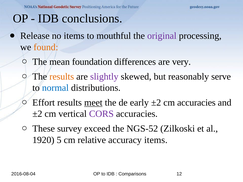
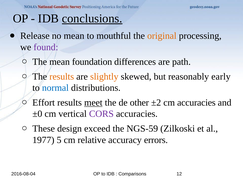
conclusions underline: none -> present (92, 19)
no items: items -> mean (74, 36)
original colour: purple -> orange (162, 36)
found colour: orange -> purple (46, 47)
very: very -> path (181, 62)
slightly colour: purple -> orange (104, 77)
serve: serve -> early (221, 77)
early: early -> other (139, 103)
±2: ±2 -> ±0 (37, 114)
survey: survey -> design (70, 129)
NGS-52: NGS-52 -> NGS-59 (142, 129)
1920: 1920 -> 1977 (43, 140)
accuracy items: items -> errors (156, 140)
